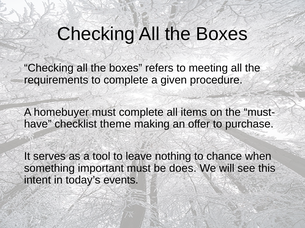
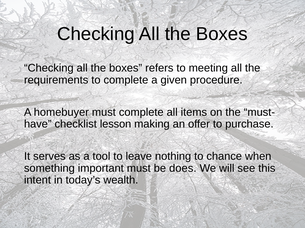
theme: theme -> lesson (116, 124)
events: events -> wealth (121, 181)
